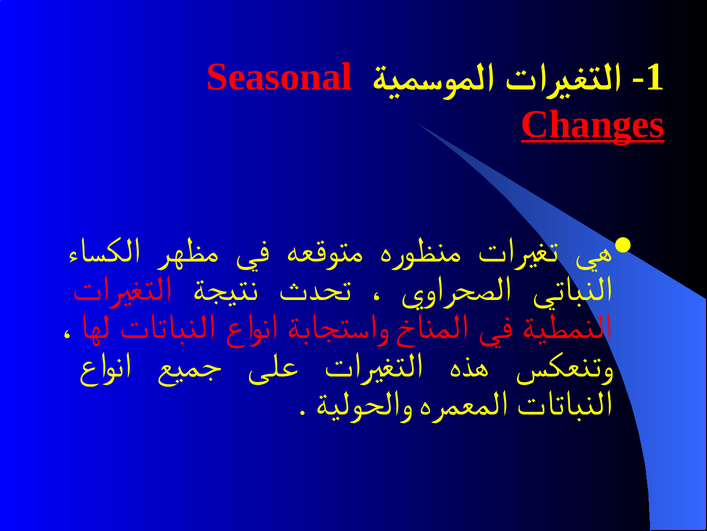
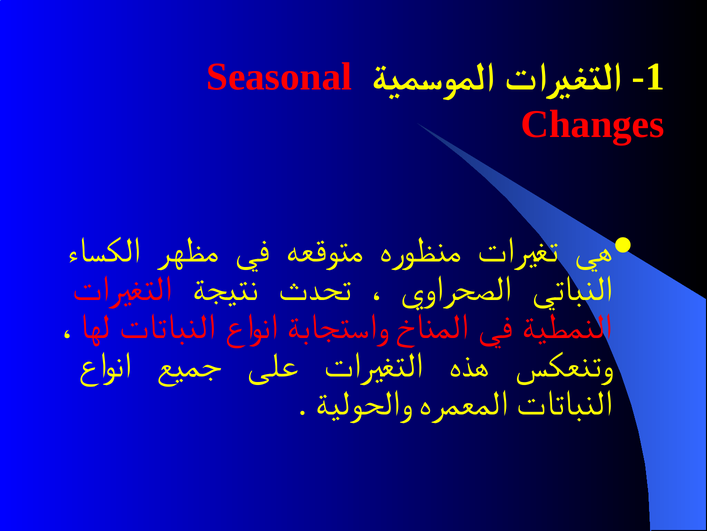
Changes underline: present -> none (593, 124)
